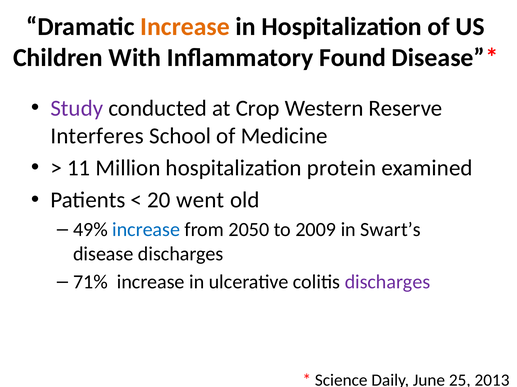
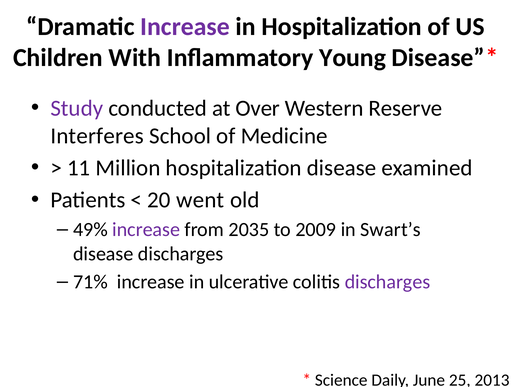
Increase colour: orange -> purple (185, 27)
Found: Found -> Young (353, 58)
Crop: Crop -> Over (258, 108)
hospitalization protein: protein -> disease (342, 168)
increase colour: blue -> purple (146, 230)
2050: 2050 -> 2035 (249, 230)
